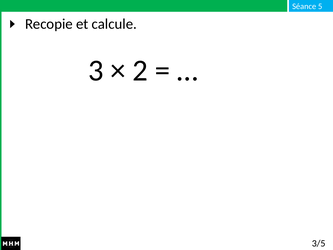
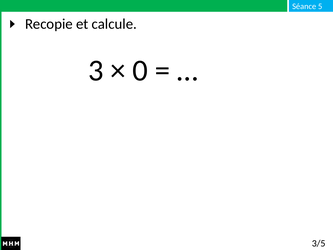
2: 2 -> 0 (140, 71)
